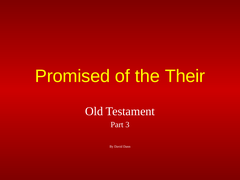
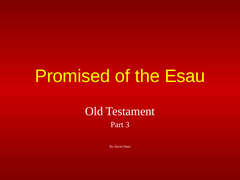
Their: Their -> Esau (185, 76)
